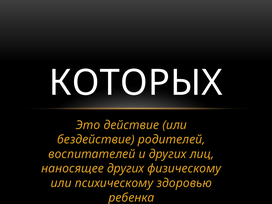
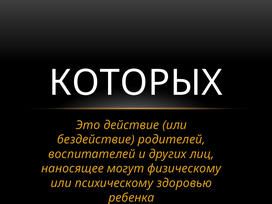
наносящее других: других -> могут (126, 169)
